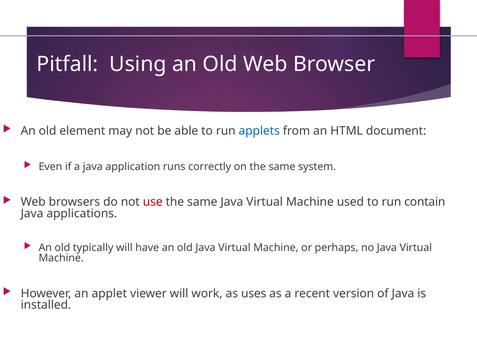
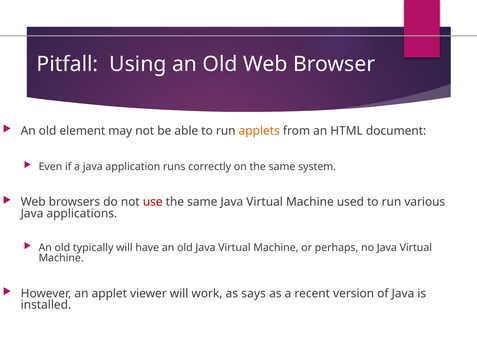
applets colour: blue -> orange (259, 131)
contain: contain -> various (425, 202)
uses: uses -> says (254, 293)
